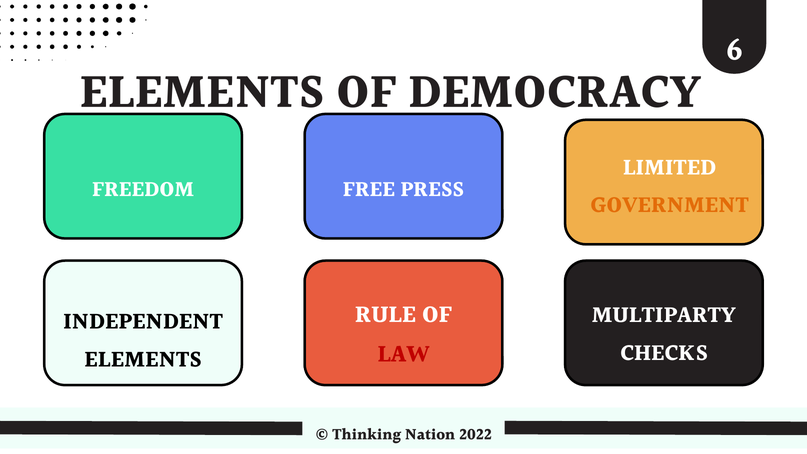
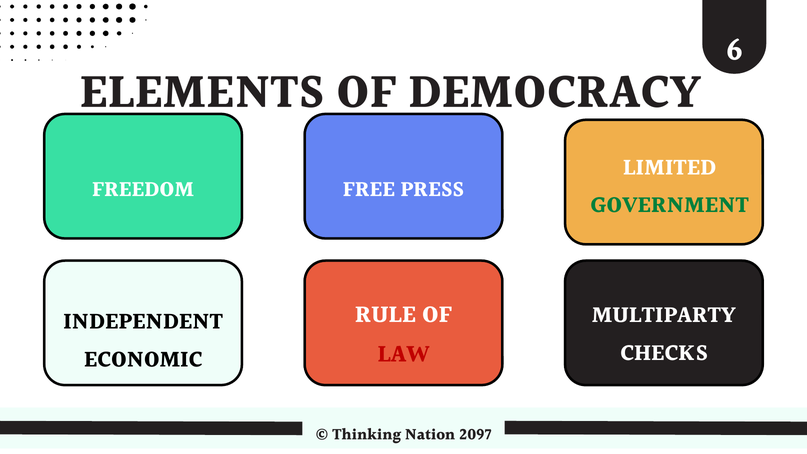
GOVERNMENT colour: orange -> green (669, 206)
ELEMENTS: ELEMENTS -> ECONOMIC (143, 360)
2022: 2022 -> 2097 (475, 435)
